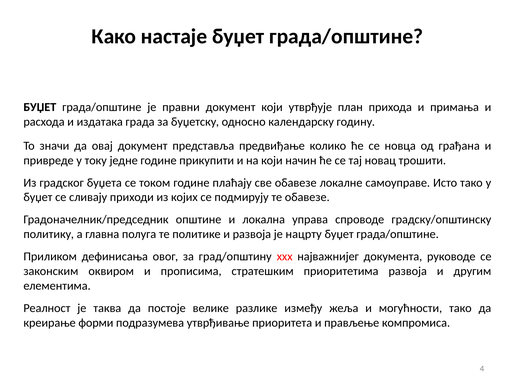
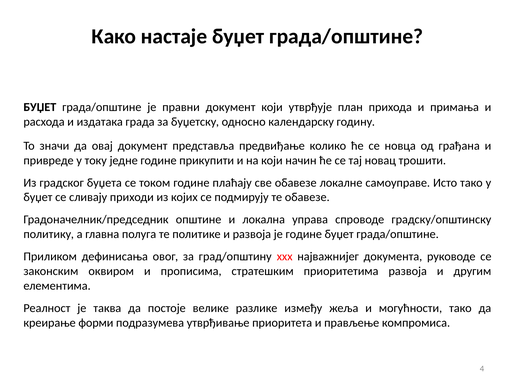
је нацрту: нацрту -> године (304, 234)
